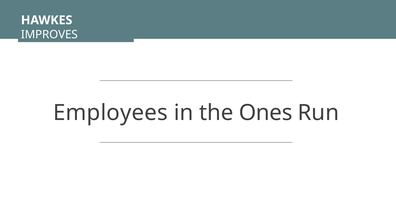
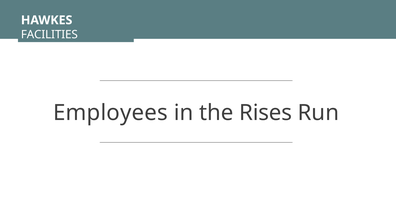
IMPROVES: IMPROVES -> FACILITIES (49, 34)
Ones: Ones -> Rises (266, 113)
